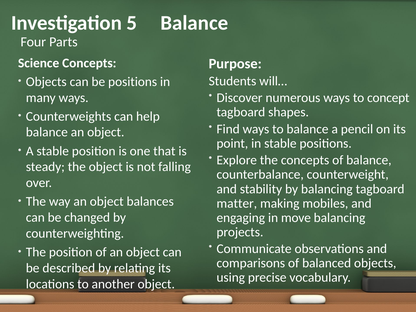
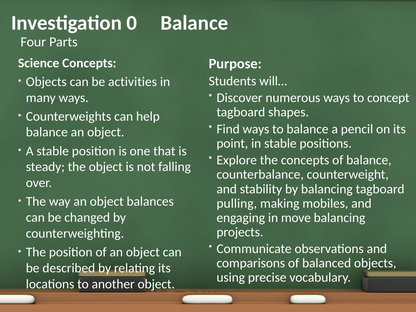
5: 5 -> 0 (132, 23)
be positions: positions -> activities (133, 82)
matter: matter -> pulling (237, 203)
